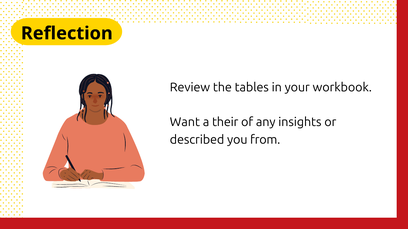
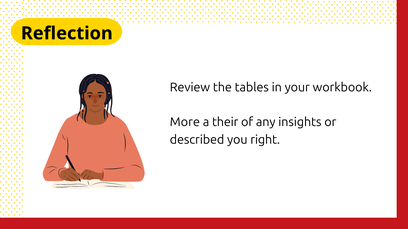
Want: Want -> More (185, 122)
from: from -> right (265, 140)
